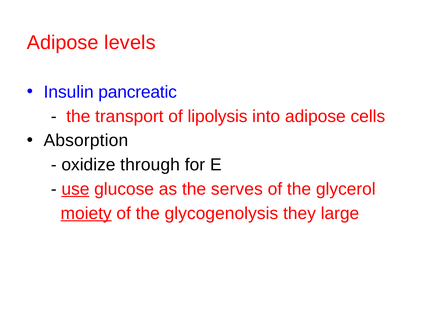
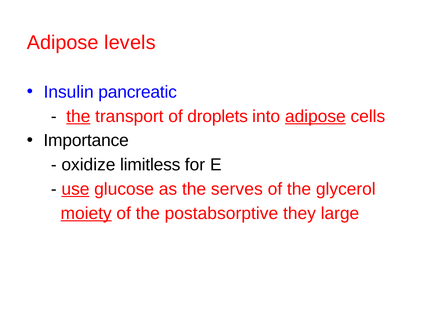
the underline: none -> present (78, 116)
lipolysis: lipolysis -> droplets (218, 116)
adipose underline: none -> present (315, 116)
Absorption: Absorption -> Importance (86, 141)
through: through -> limitless (150, 165)
glycogenolysis: glycogenolysis -> postabsorptive (221, 214)
